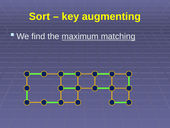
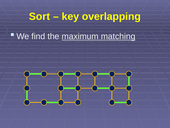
augmenting: augmenting -> overlapping (111, 16)
